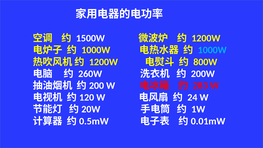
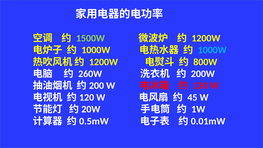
1500W colour: white -> light green (90, 38)
283: 283 -> 130 (200, 86)
24: 24 -> 45 (192, 97)
